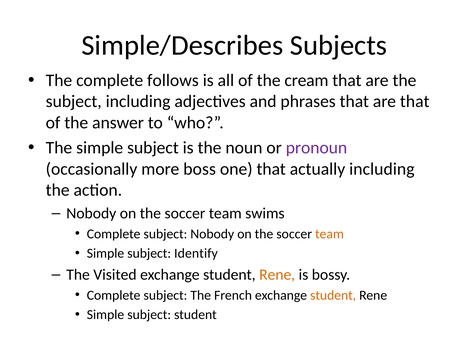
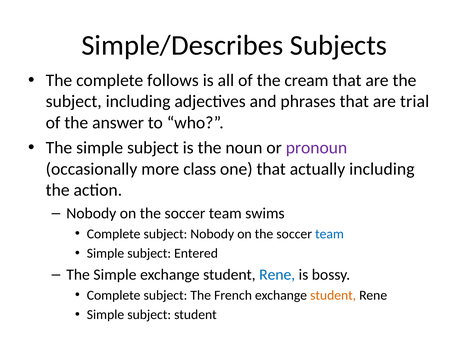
are that: that -> trial (415, 102)
boss: boss -> class (200, 169)
team colour: orange -> blue (329, 234)
Identify: Identify -> Entered (196, 254)
Visited: Visited -> Simple (115, 275)
Rene colour: orange -> blue (277, 275)
